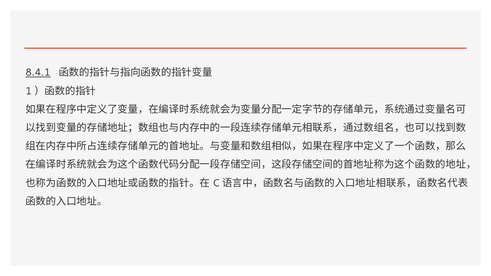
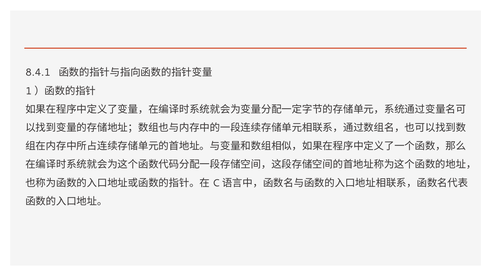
8.4.1 underline: present -> none (38, 73)
